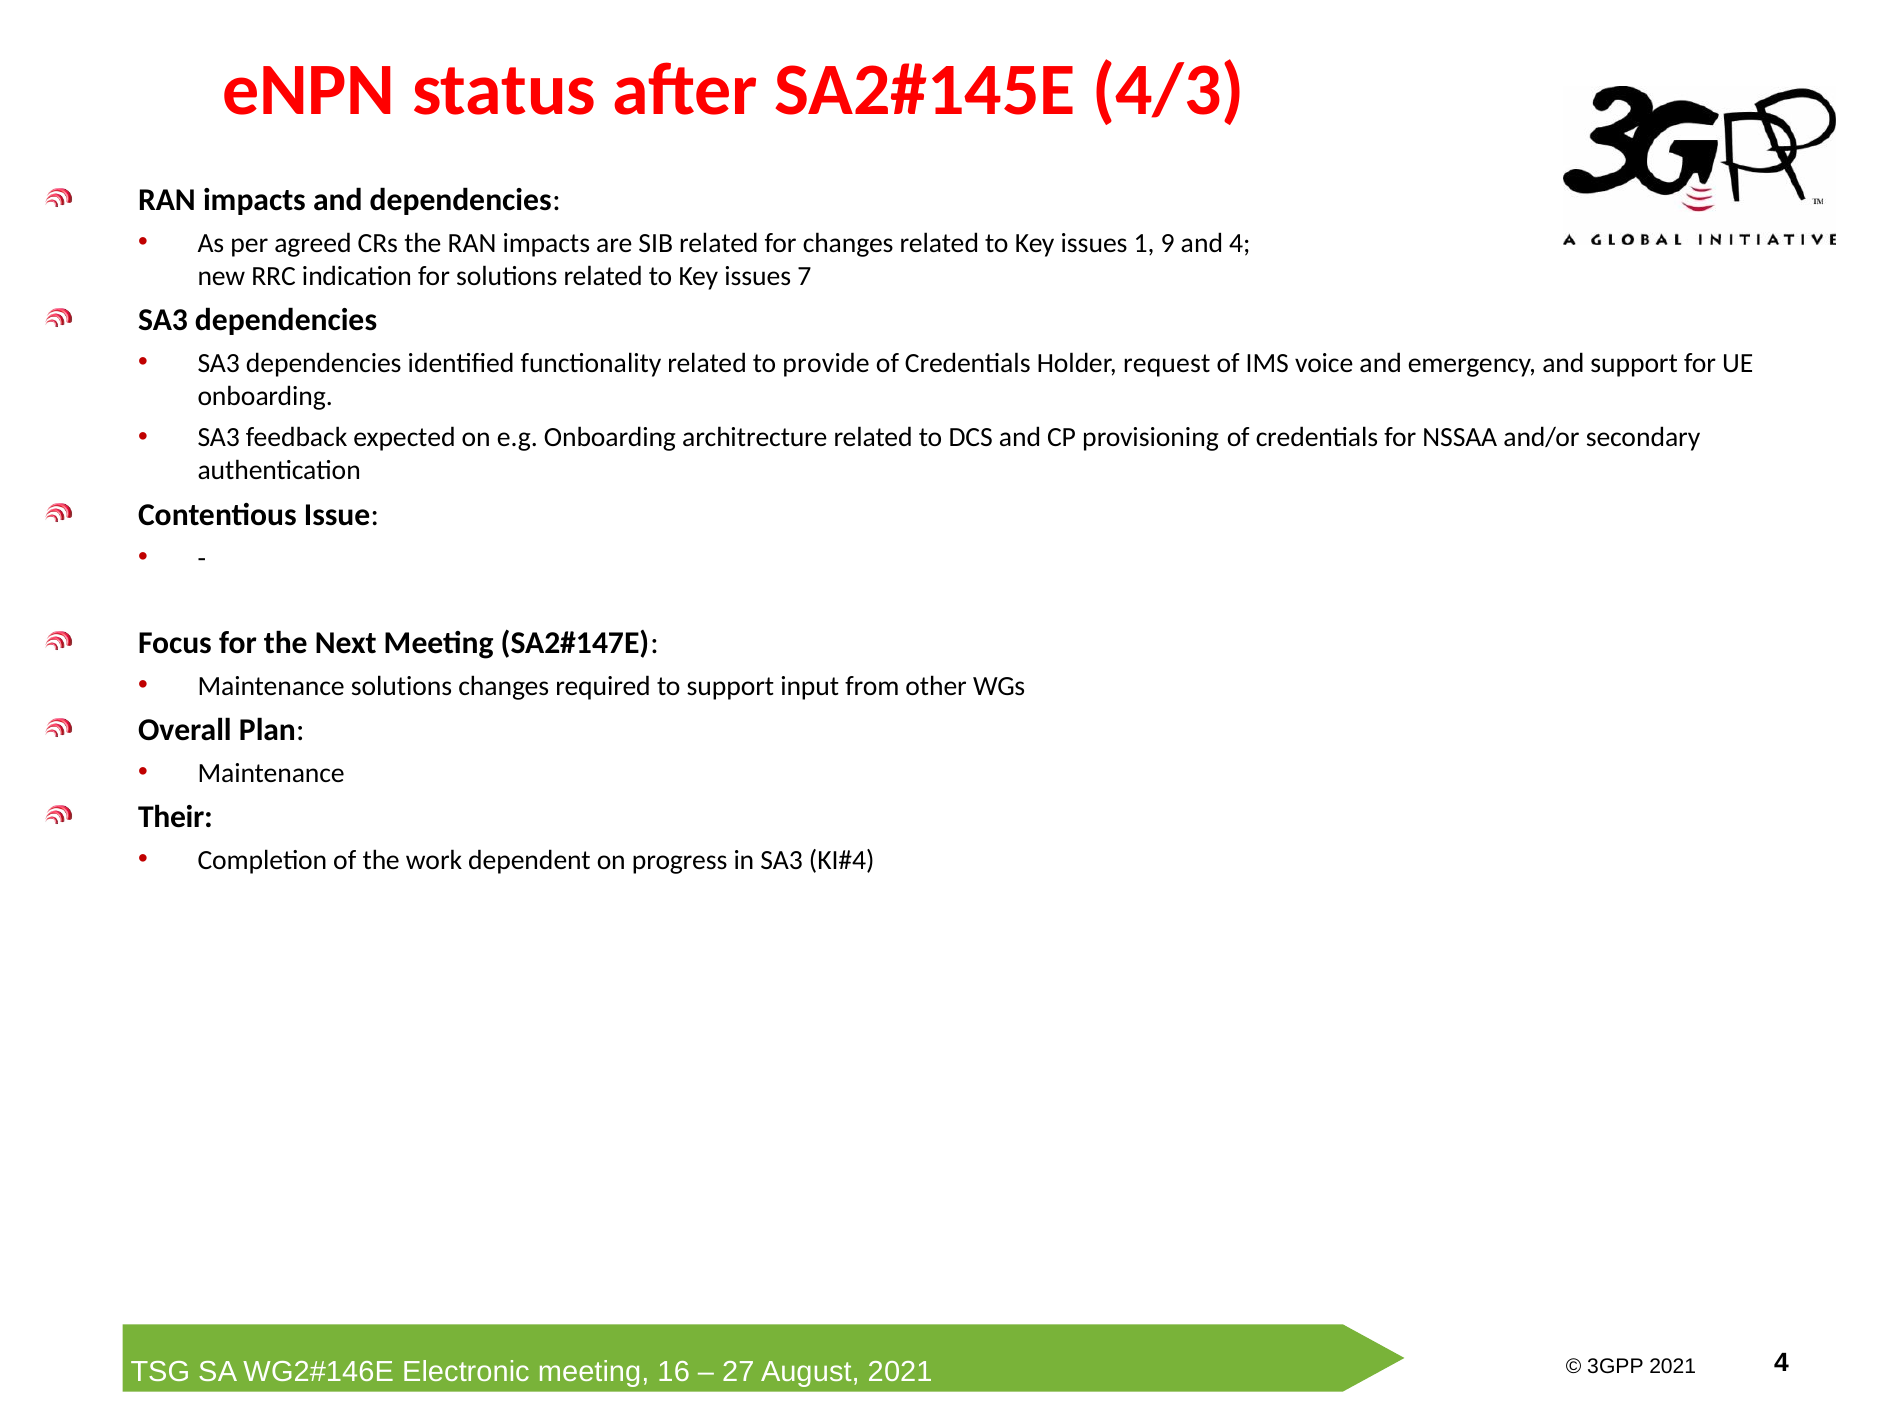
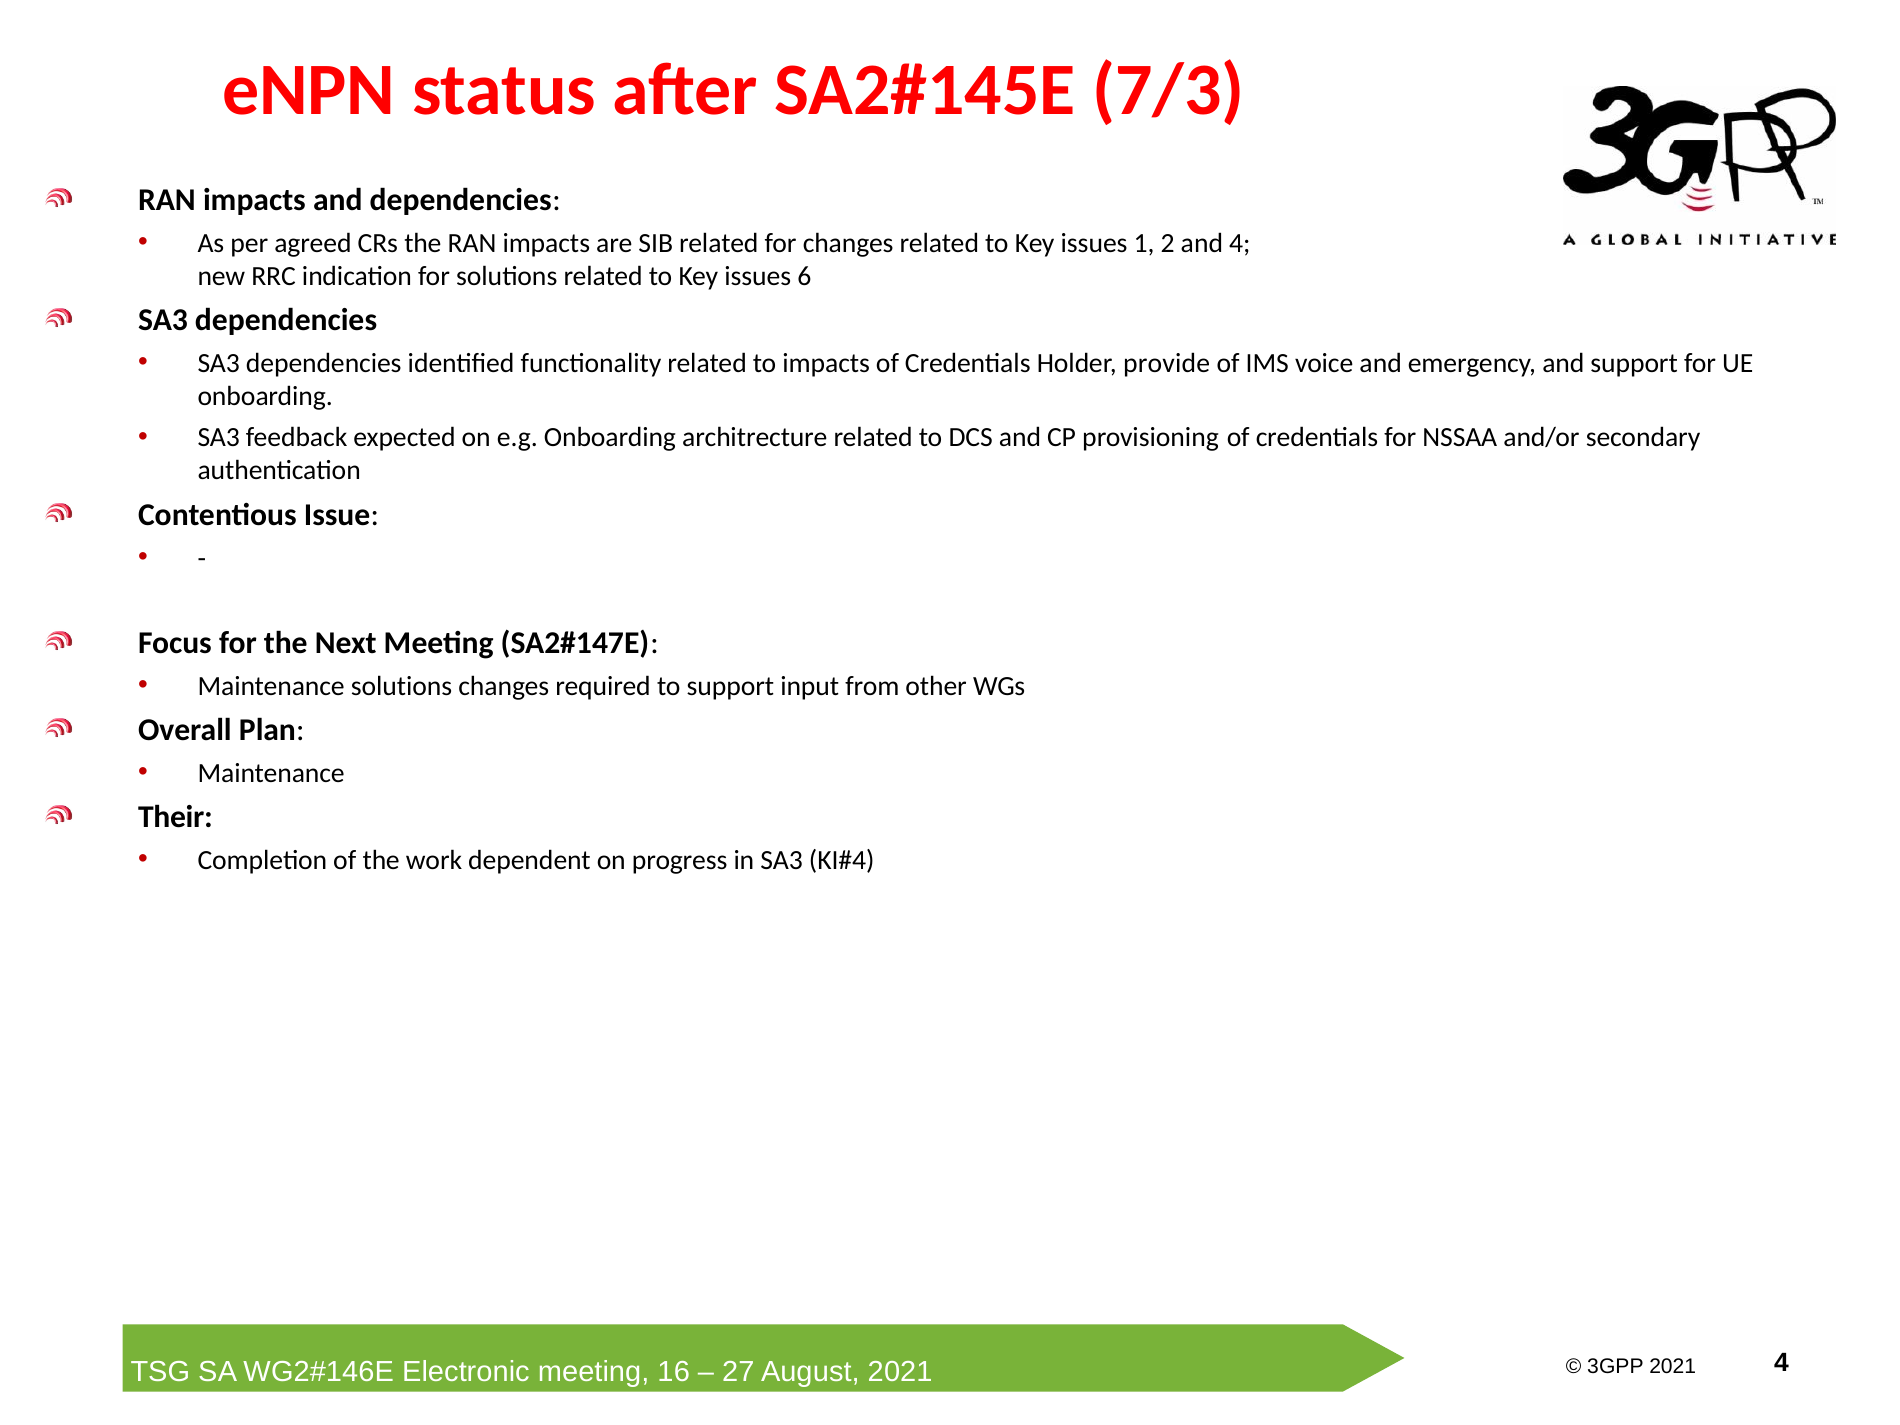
4/3: 4/3 -> 7/3 (1169, 90)
9: 9 -> 2 (1168, 243)
7: 7 -> 6 (804, 276)
to provide: provide -> impacts (826, 363)
request: request -> provide (1167, 363)
